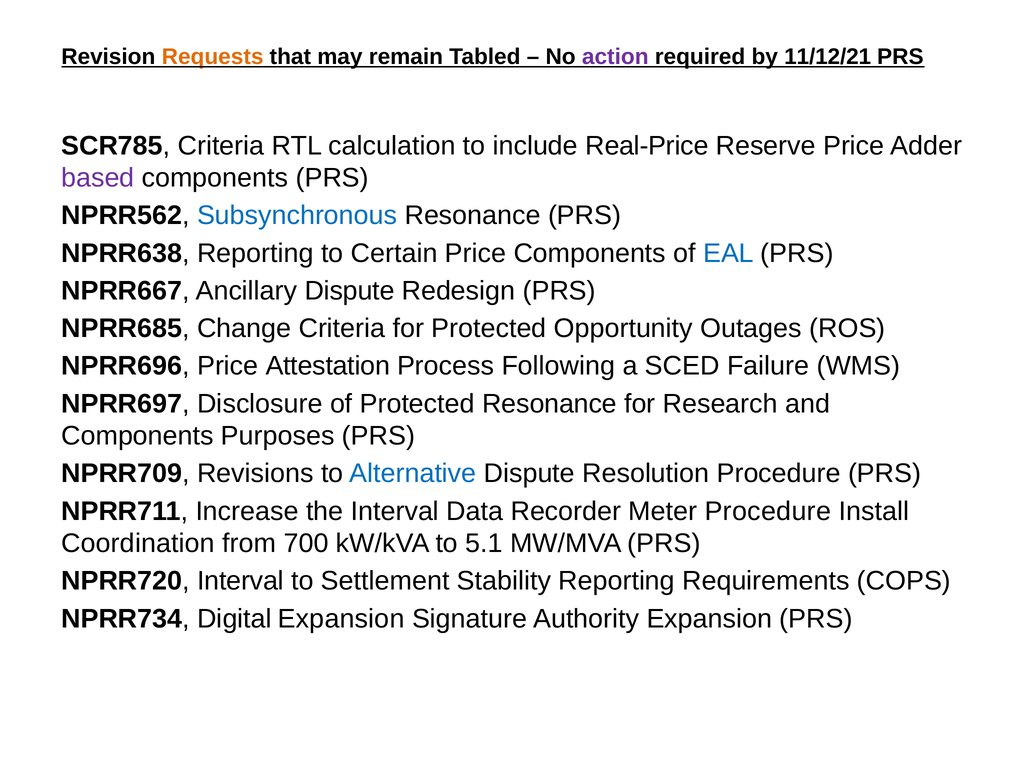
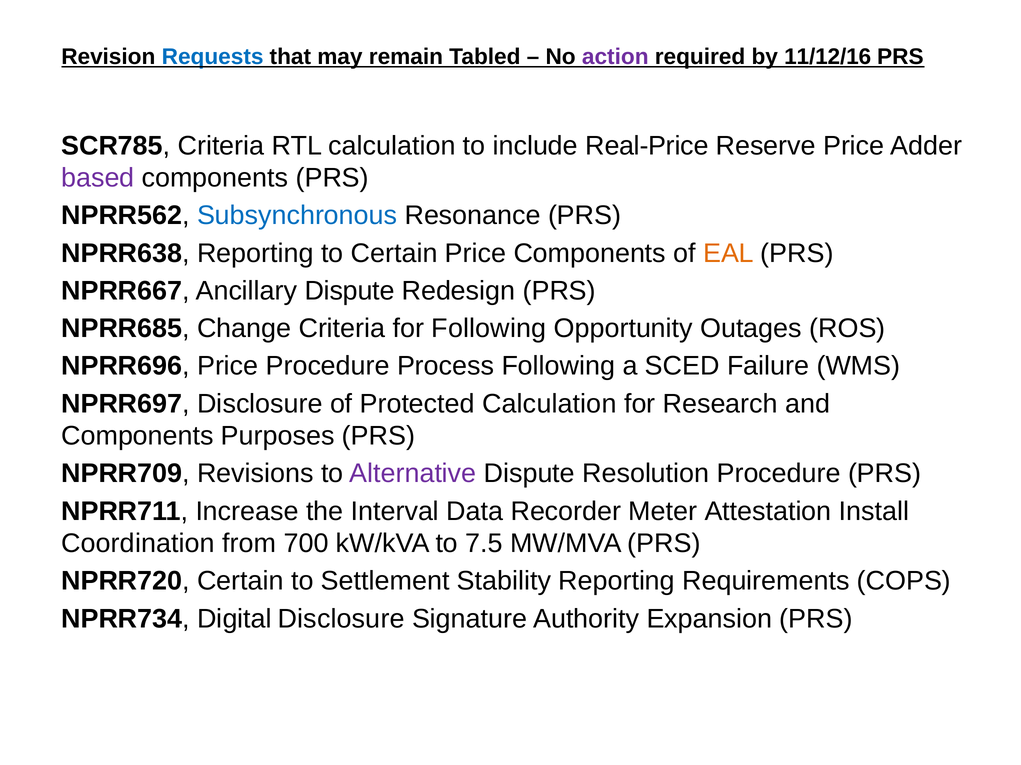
Requests colour: orange -> blue (213, 57)
11/12/21: 11/12/21 -> 11/12/16 (828, 57)
EAL colour: blue -> orange (729, 253)
for Protected: Protected -> Following (489, 329)
Price Attestation: Attestation -> Procedure (328, 366)
Protected Resonance: Resonance -> Calculation (549, 404)
Alternative colour: blue -> purple (413, 474)
Meter Procedure: Procedure -> Attestation (768, 512)
5.1: 5.1 -> 7.5 (484, 544)
NPRR720 Interval: Interval -> Certain (240, 582)
Digital Expansion: Expansion -> Disclosure (341, 619)
